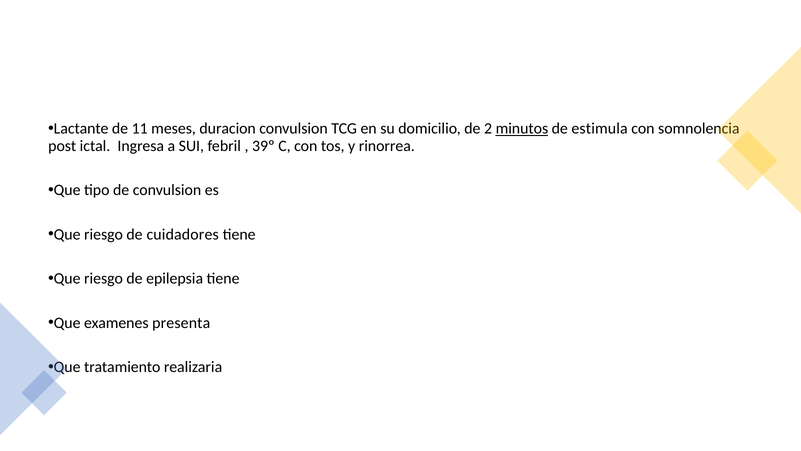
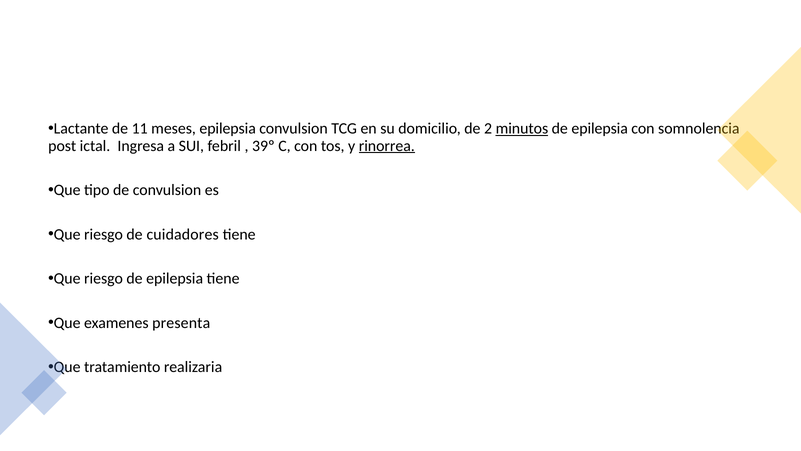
meses duracion: duracion -> epilepsia (228, 129)
estimula: estimula -> epilepsia (600, 129)
rinorrea underline: none -> present (387, 146)
